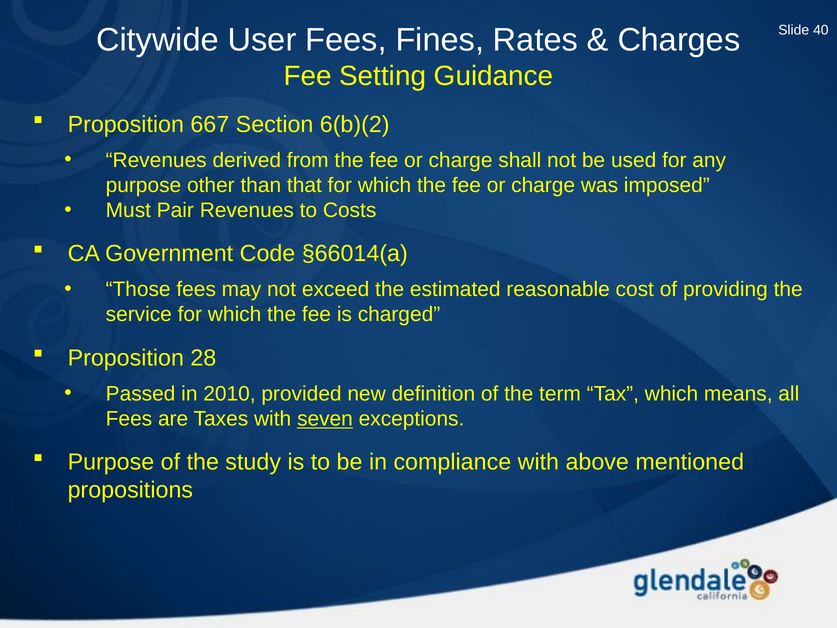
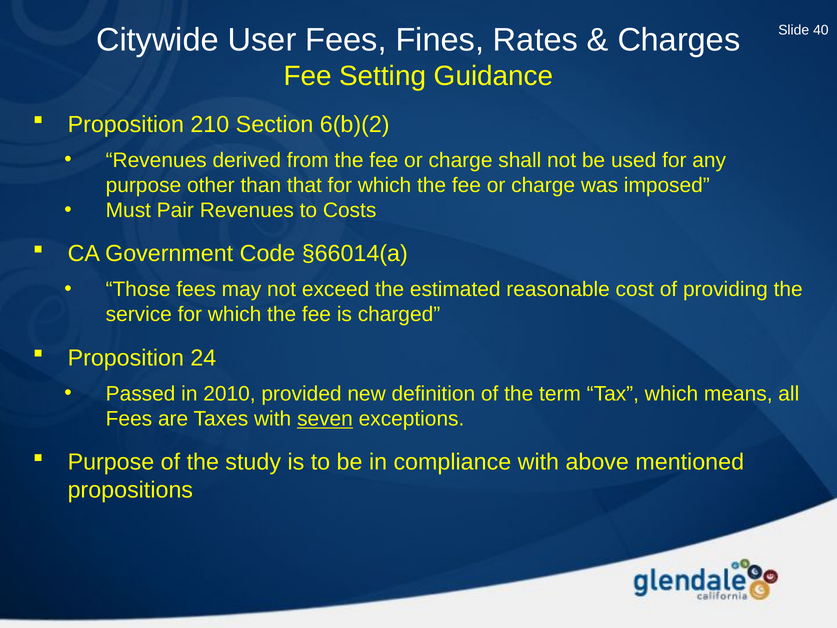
667: 667 -> 210 (210, 124)
28: 28 -> 24 (203, 358)
